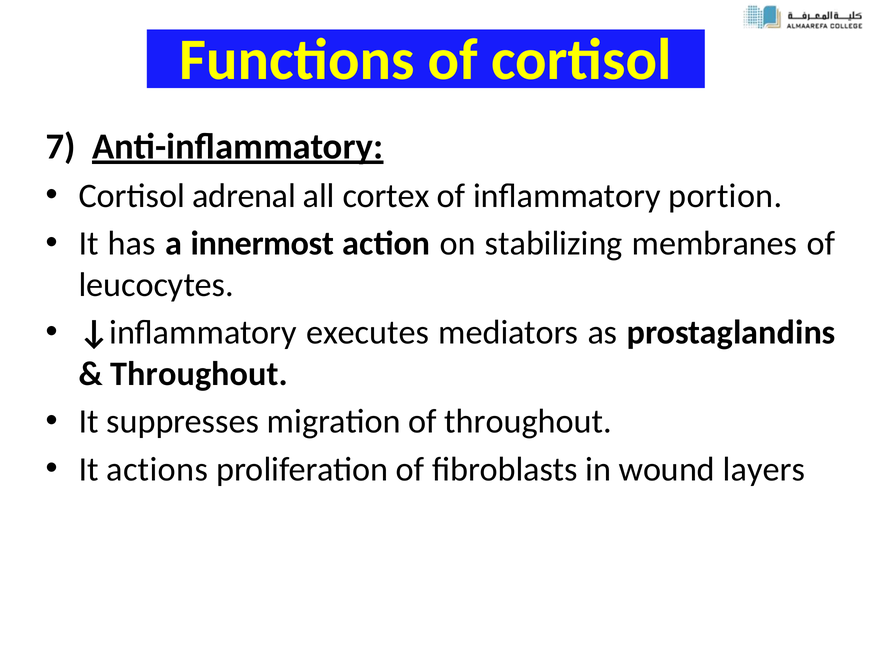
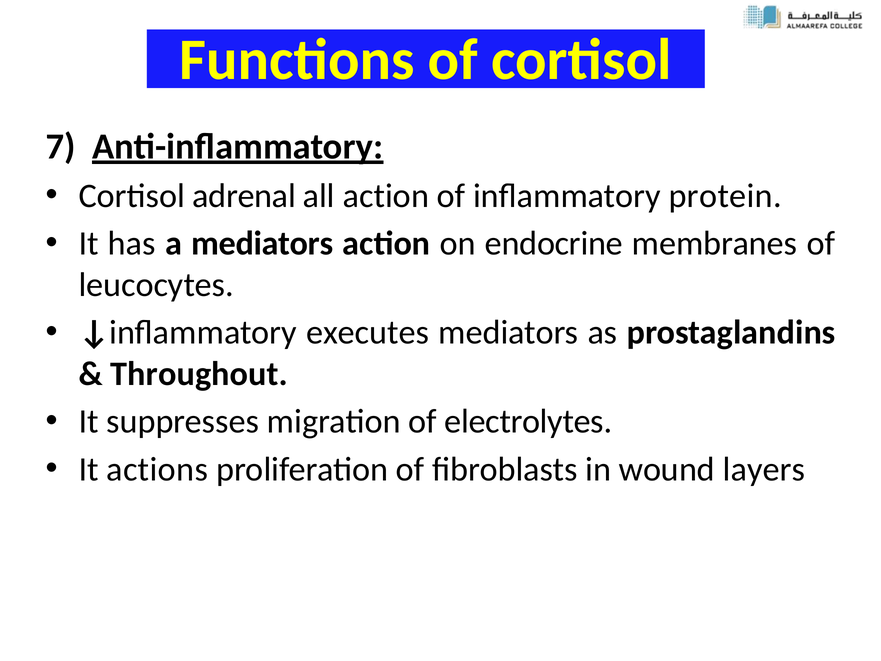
all cortex: cortex -> action (386, 196)
portion: portion -> protein (725, 196)
a innermost: innermost -> mediators (262, 244)
stabilizing: stabilizing -> endocrine (554, 244)
of throughout: throughout -> electrolytes (528, 421)
